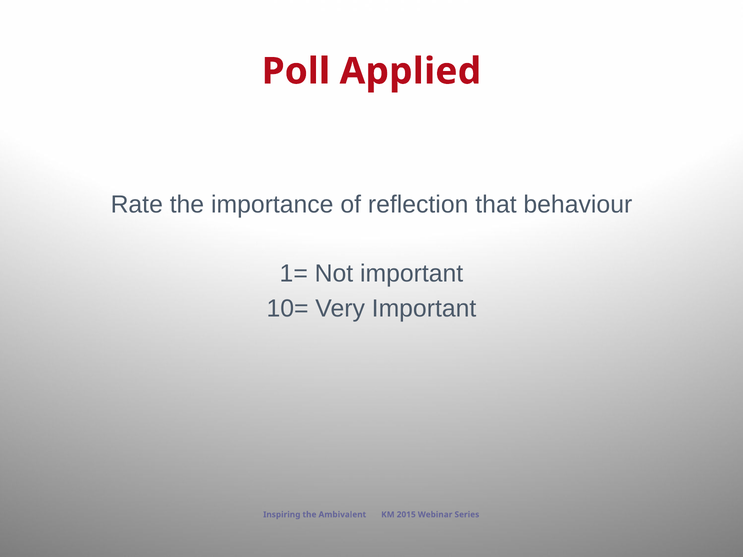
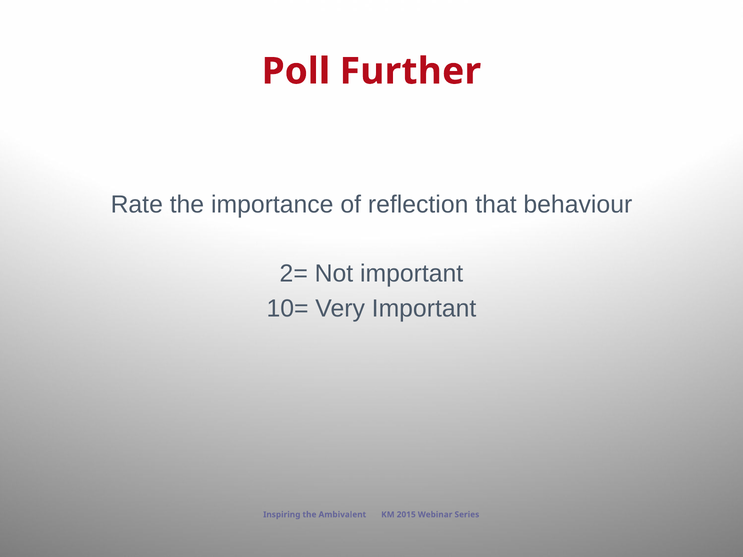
Applied: Applied -> Further (410, 71)
1=: 1= -> 2= (294, 274)
